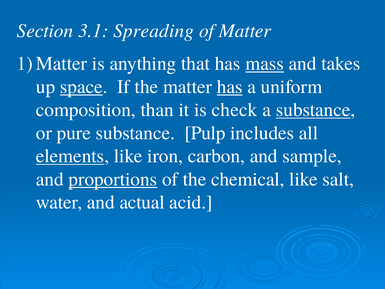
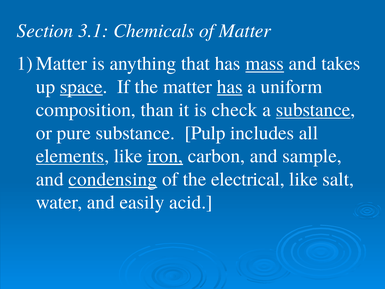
Spreading: Spreading -> Chemicals (154, 31)
iron underline: none -> present (165, 156)
proportions: proportions -> condensing (113, 179)
chemical: chemical -> electrical (248, 179)
actual: actual -> easily (142, 202)
